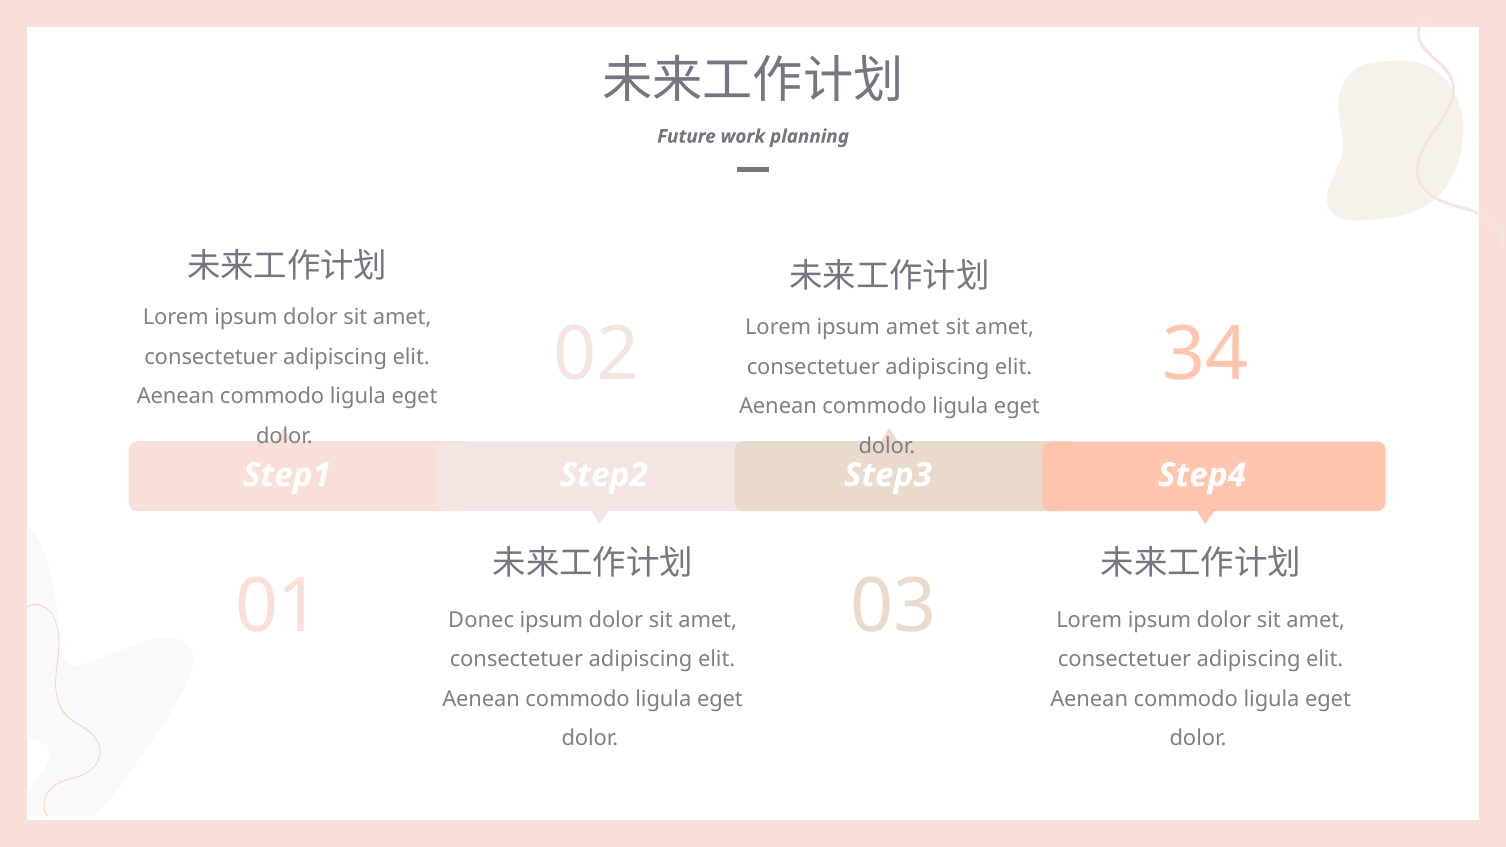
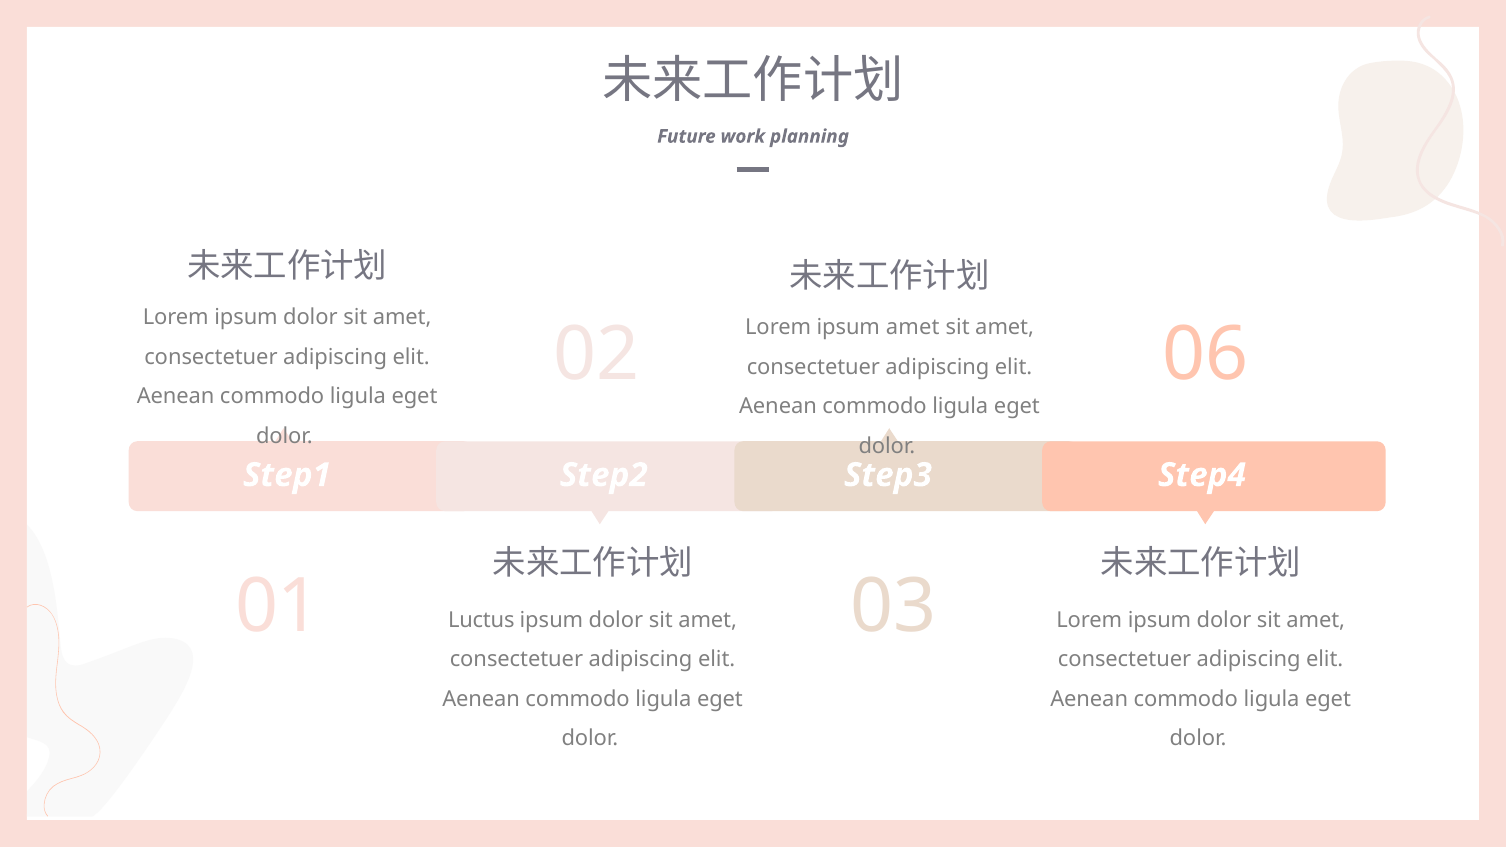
34: 34 -> 06 (1206, 354)
Donec: Donec -> Luctus (481, 620)
